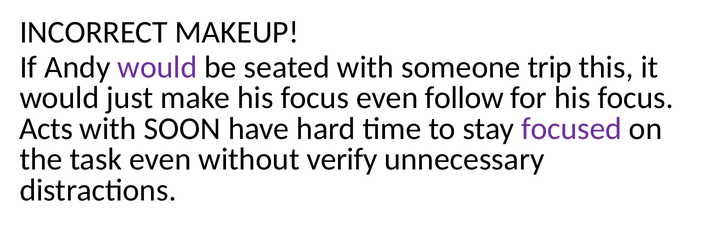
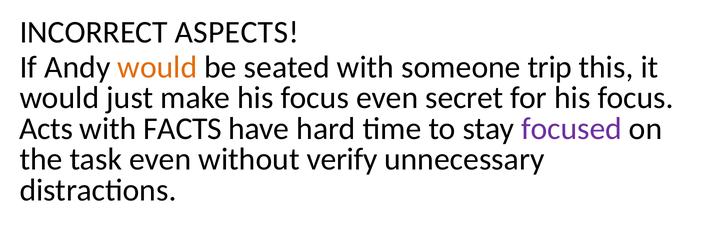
MAKEUP: MAKEUP -> ASPECTS (237, 32)
would colour: purple -> orange (157, 67)
follow: follow -> secret (464, 98)
SOON: SOON -> FACTS (183, 129)
